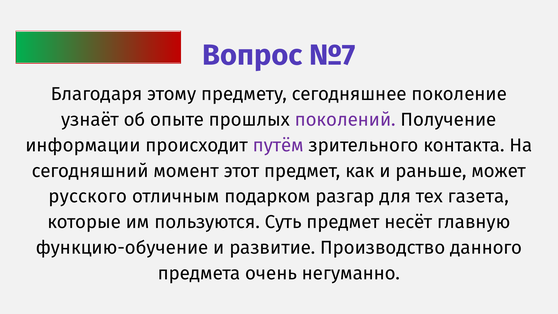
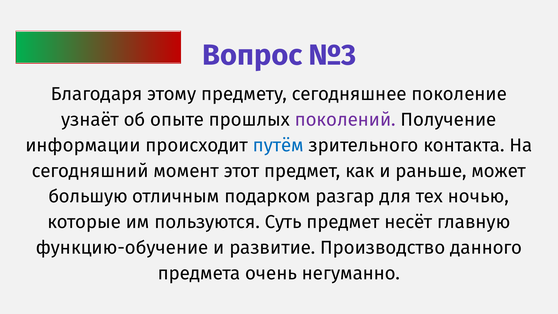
№7: №7 -> №3 (332, 55)
путём colour: purple -> blue (278, 145)
русского: русского -> большую (88, 196)
газета: газета -> ночью (478, 196)
